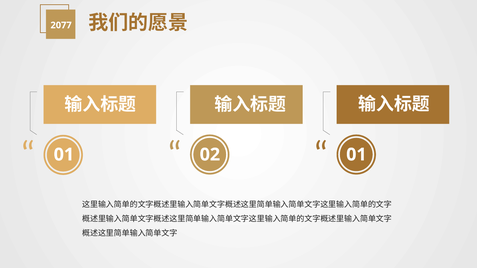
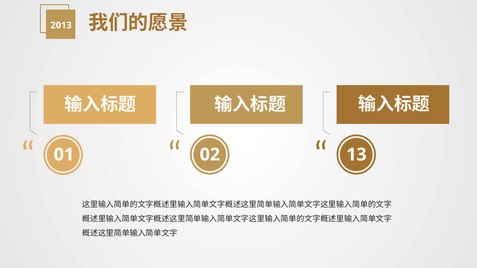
2077: 2077 -> 2013 (61, 25)
02 01: 01 -> 13 (356, 155)
